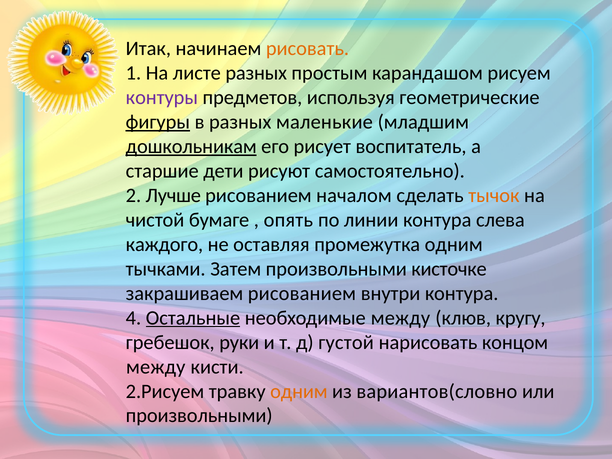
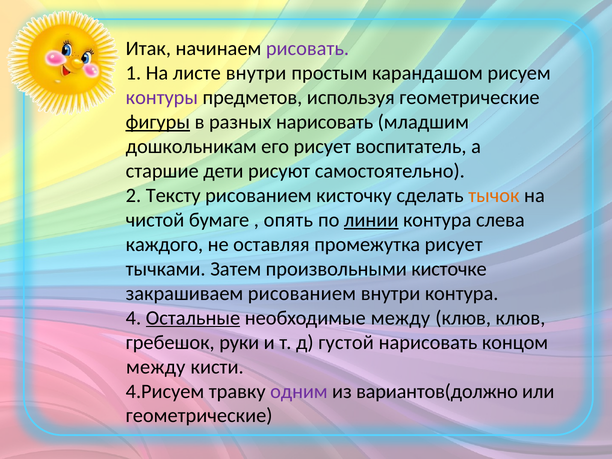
рисовать colour: orange -> purple (307, 49)
листе разных: разных -> внутри (256, 73)
разных маленькие: маленькие -> нарисовать (325, 122)
дошкольникам underline: present -> none (191, 146)
Лучше: Лучше -> Тексту (173, 195)
началом: началом -> кисточку (354, 195)
линии underline: none -> present (371, 220)
промежутка одним: одним -> рисует (454, 244)
клюв кругу: кругу -> клюв (520, 318)
2.Рисуем: 2.Рисуем -> 4.Рисуем (165, 391)
одним colour: orange -> purple (299, 391)
вариантов(словно: вариантов(словно -> вариантов(должно (437, 391)
произвольными: произвольными -> геометрические (199, 416)
